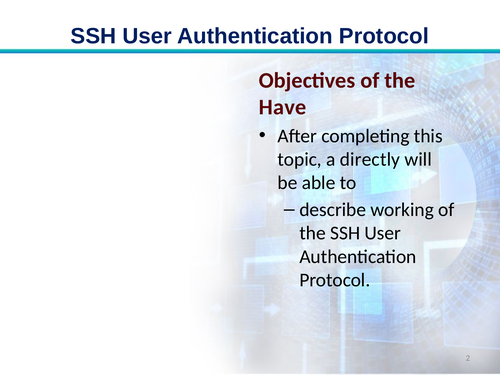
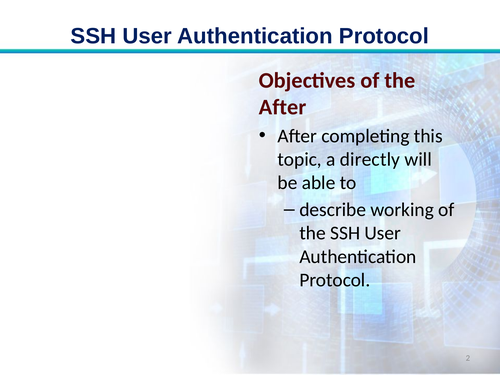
Have: Have -> After (283, 107)
